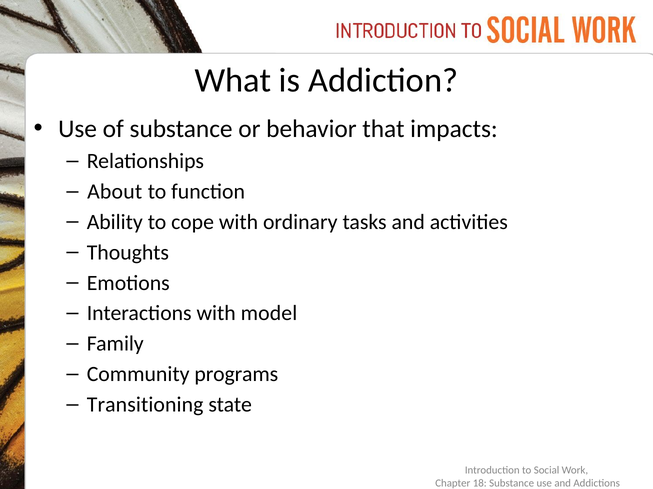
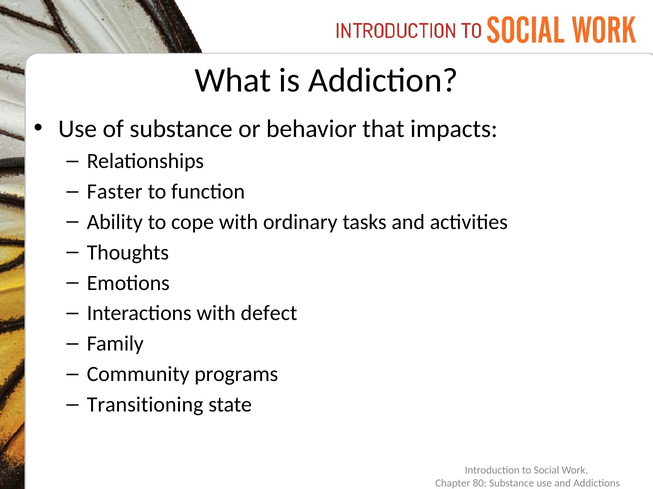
About: About -> Faster (115, 192)
model: model -> defect (269, 314)
18: 18 -> 80 (480, 484)
